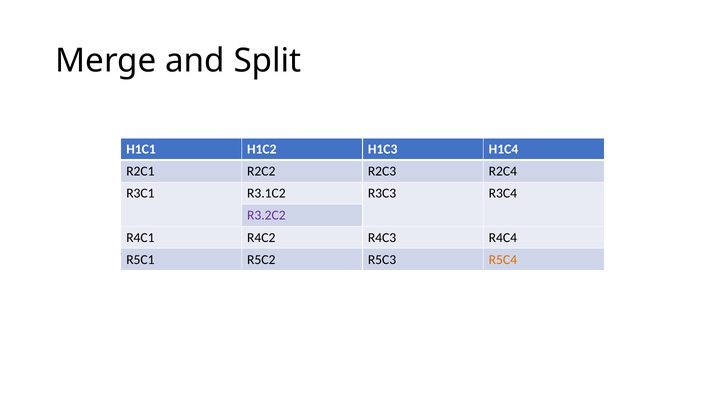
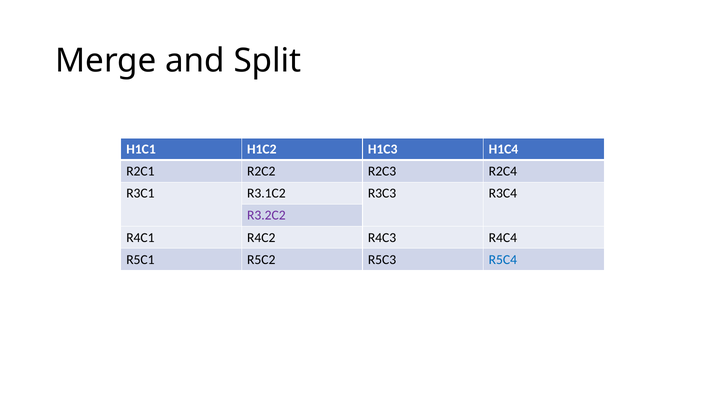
R5C4 colour: orange -> blue (503, 259)
